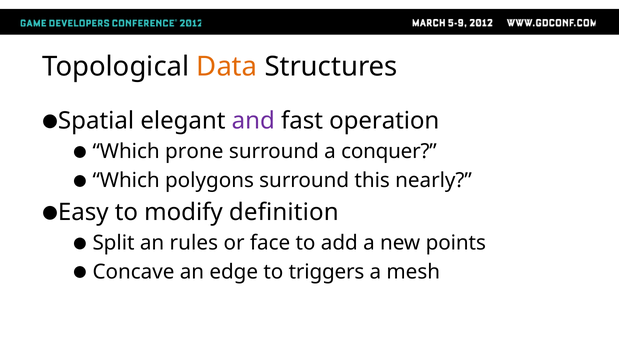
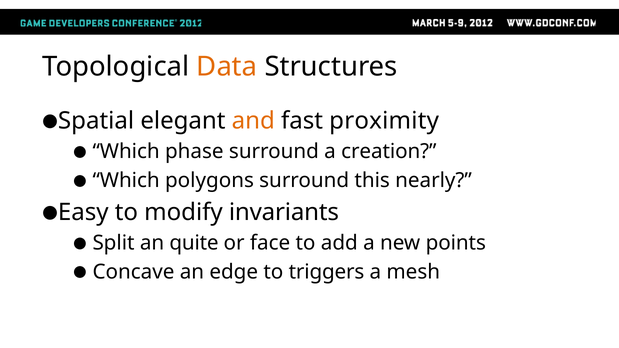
and colour: purple -> orange (253, 121)
operation: operation -> proximity (384, 121)
prone: prone -> phase (194, 152)
conquer: conquer -> creation (389, 152)
definition: definition -> invariants (284, 213)
rules: rules -> quite (194, 243)
